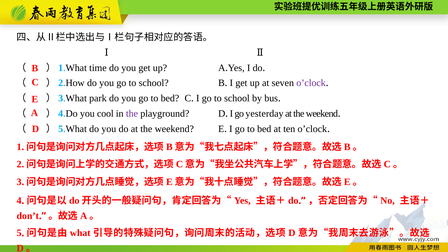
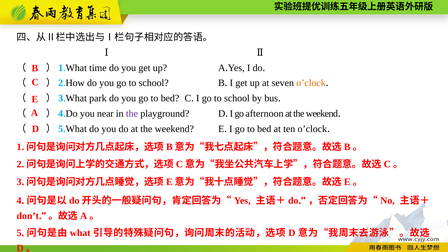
o’clock colour: purple -> orange (311, 83)
cool: cool -> near (105, 114)
yesterday: yesterday -> afternoon (265, 114)
